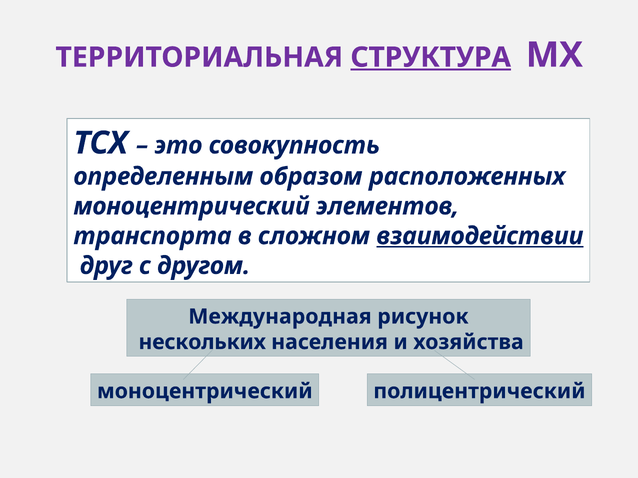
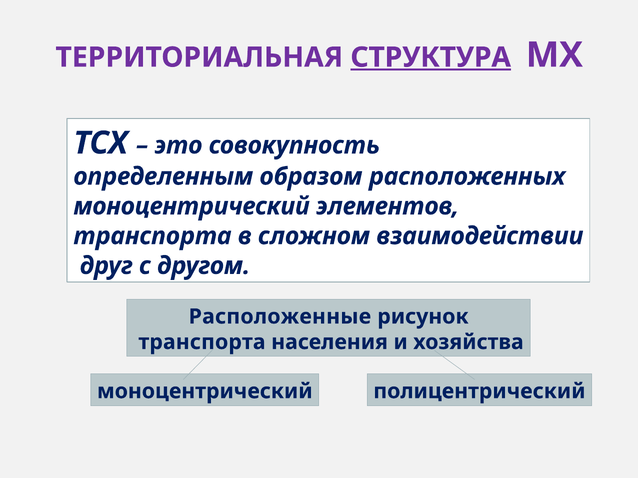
взаимодействии underline: present -> none (480, 236)
Международная: Международная -> Расположенные (280, 317)
нескольких: нескольких -> транспорта (202, 342)
